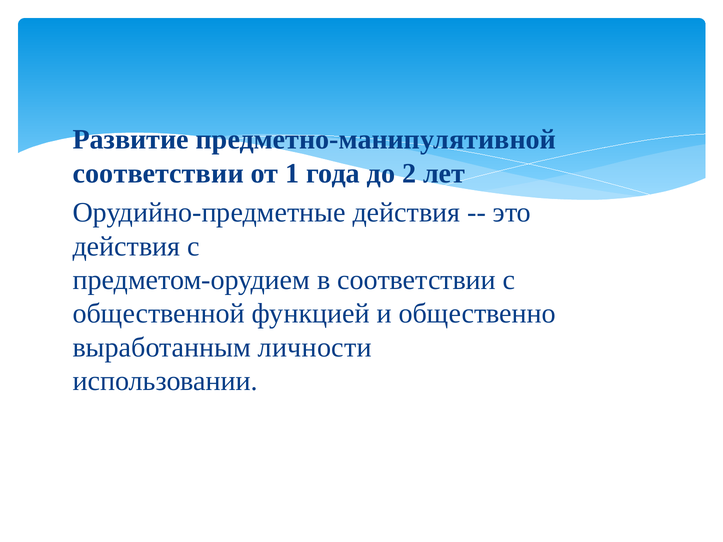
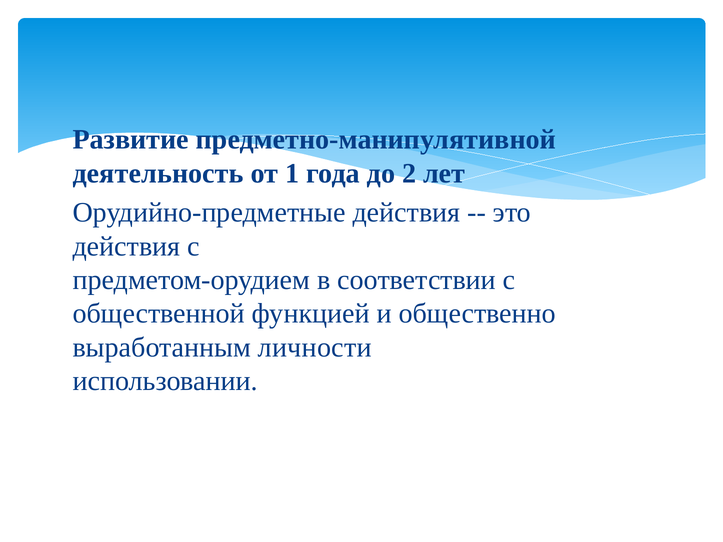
соответствии: соответствии -> деятельность (158, 173)
